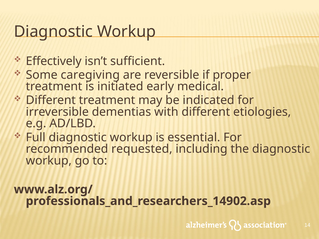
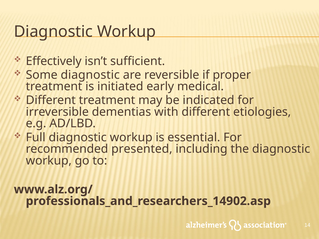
Some caregiving: caregiving -> diagnostic (90, 75)
requested: requested -> presented (142, 149)
